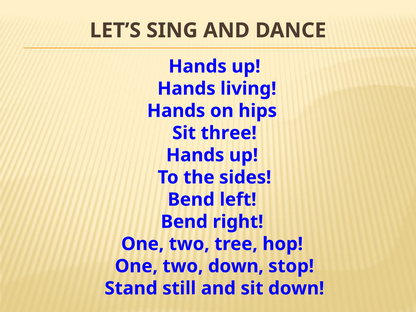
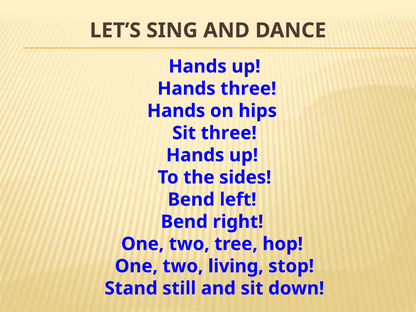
Hands living: living -> three (248, 89)
two down: down -> living (236, 266)
